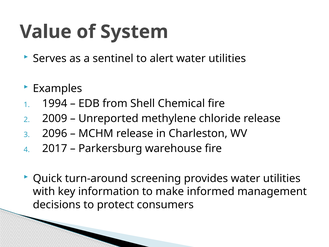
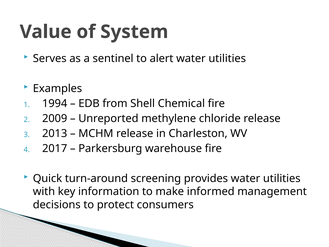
2096: 2096 -> 2013 (55, 133)
